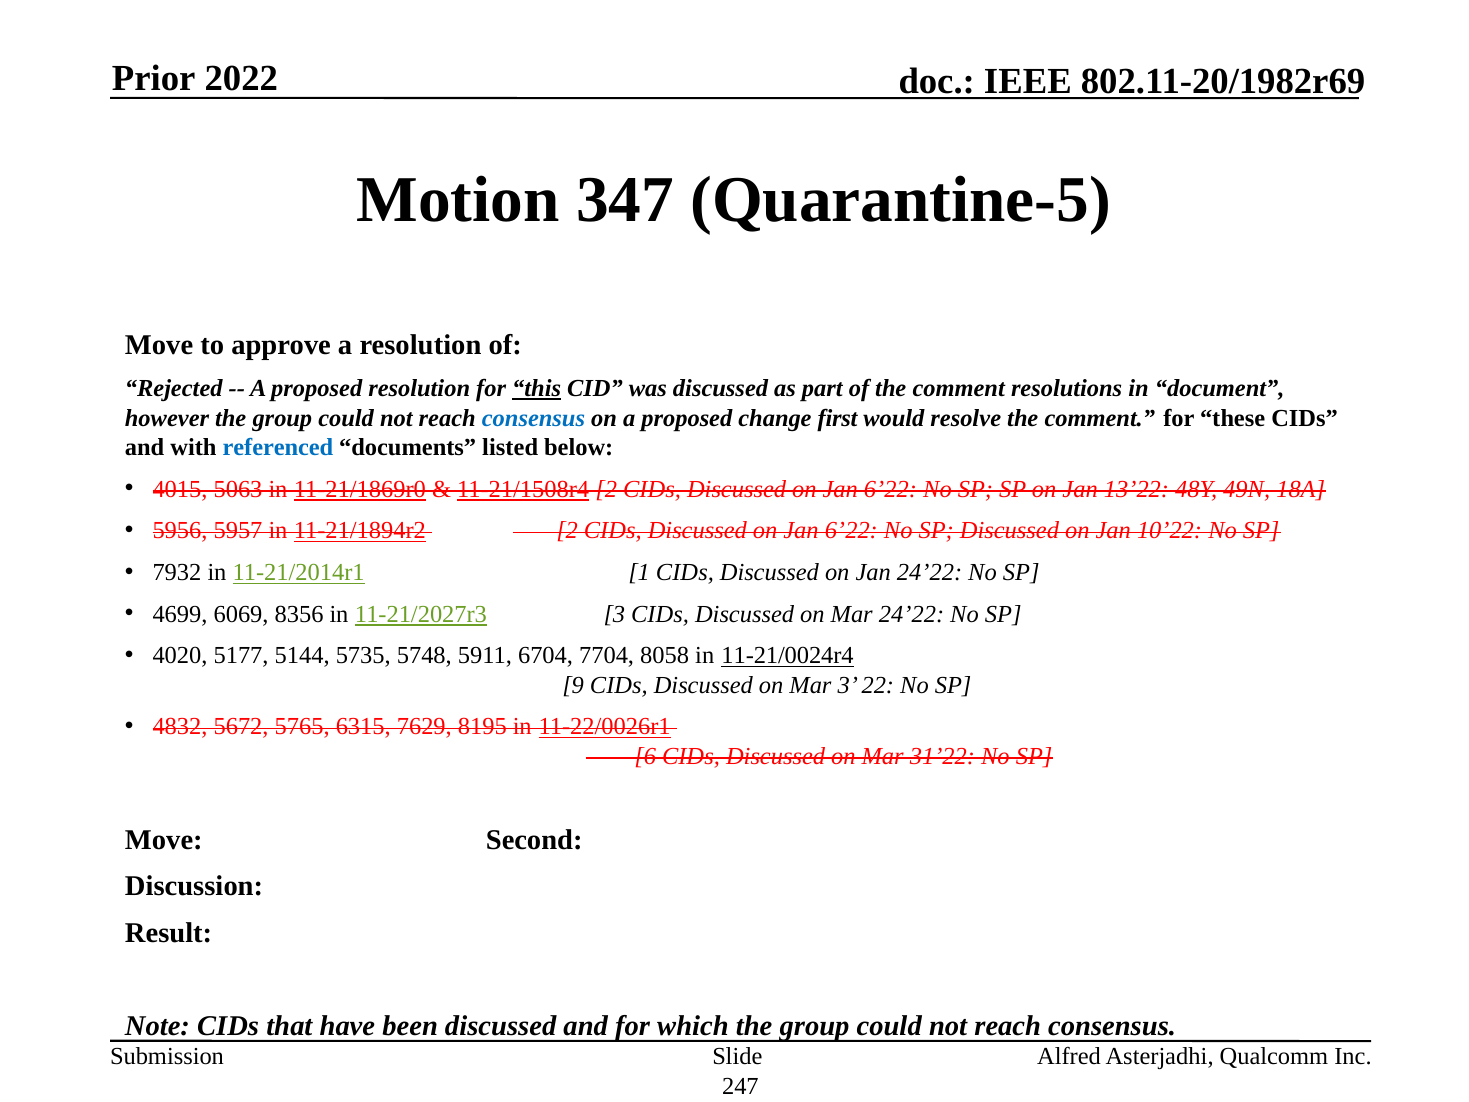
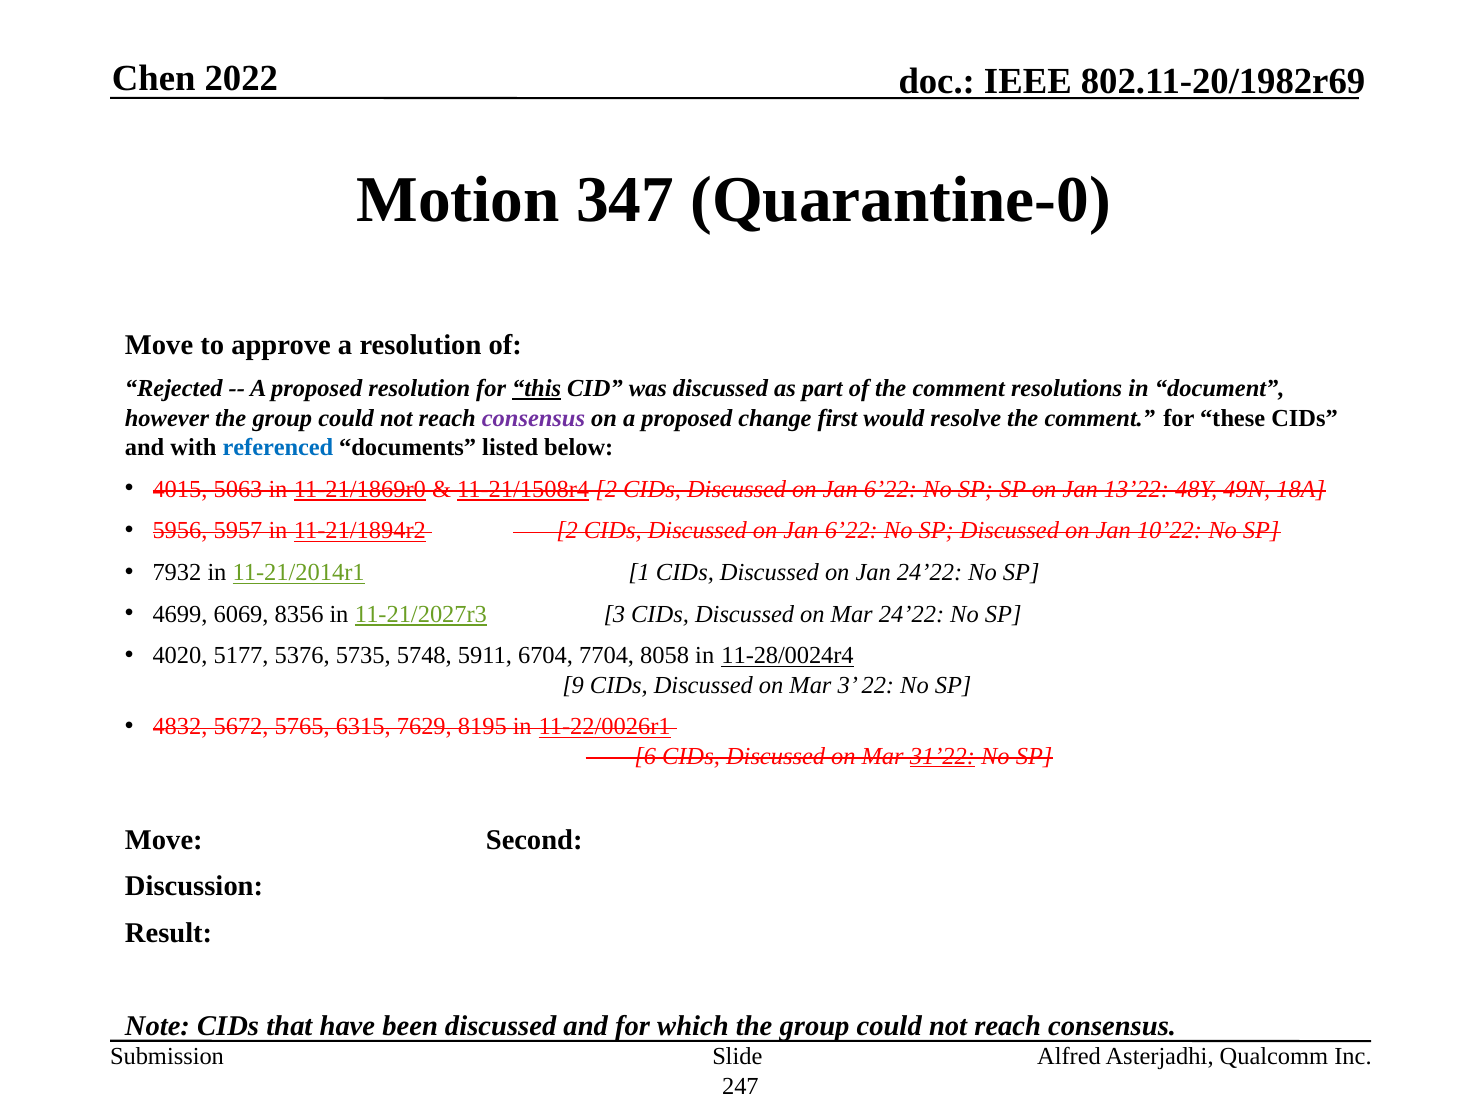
Prior: Prior -> Chen (154, 78)
Quarantine-5: Quarantine-5 -> Quarantine-0 (901, 200)
consensus colour: blue -> purple (533, 418)
5144: 5144 -> 5376 (302, 656)
11-21/0024r4: 11-21/0024r4 -> 11-28/0024r4 (788, 656)
31’22 underline: none -> present (942, 756)
